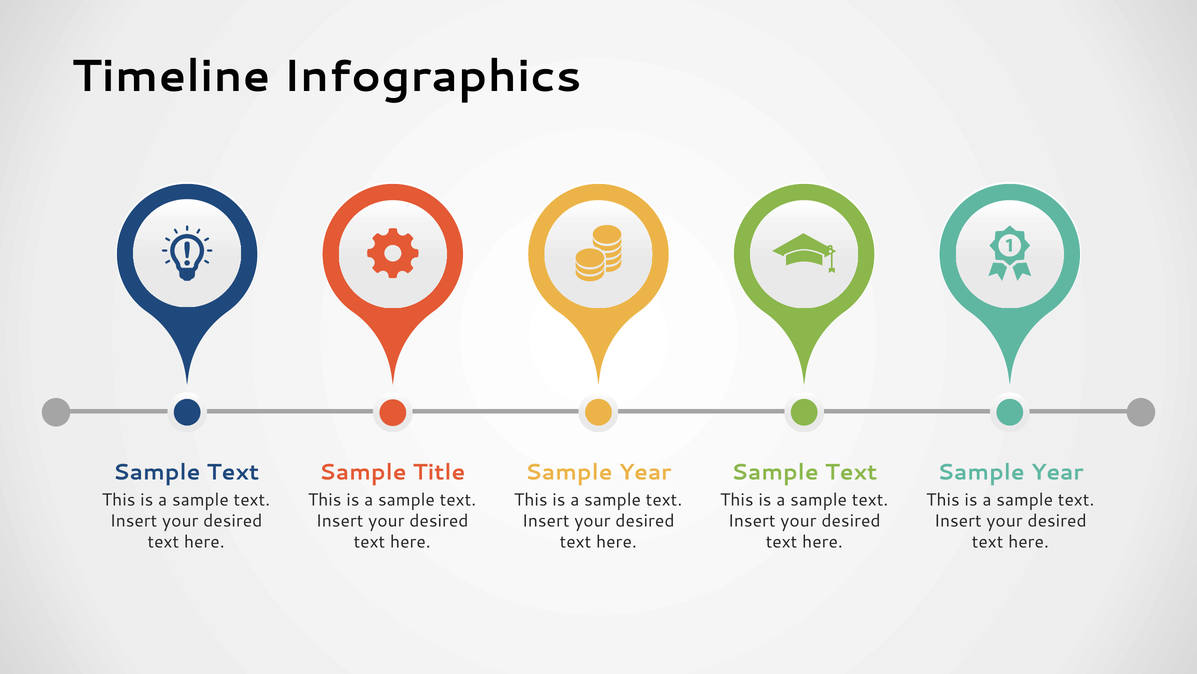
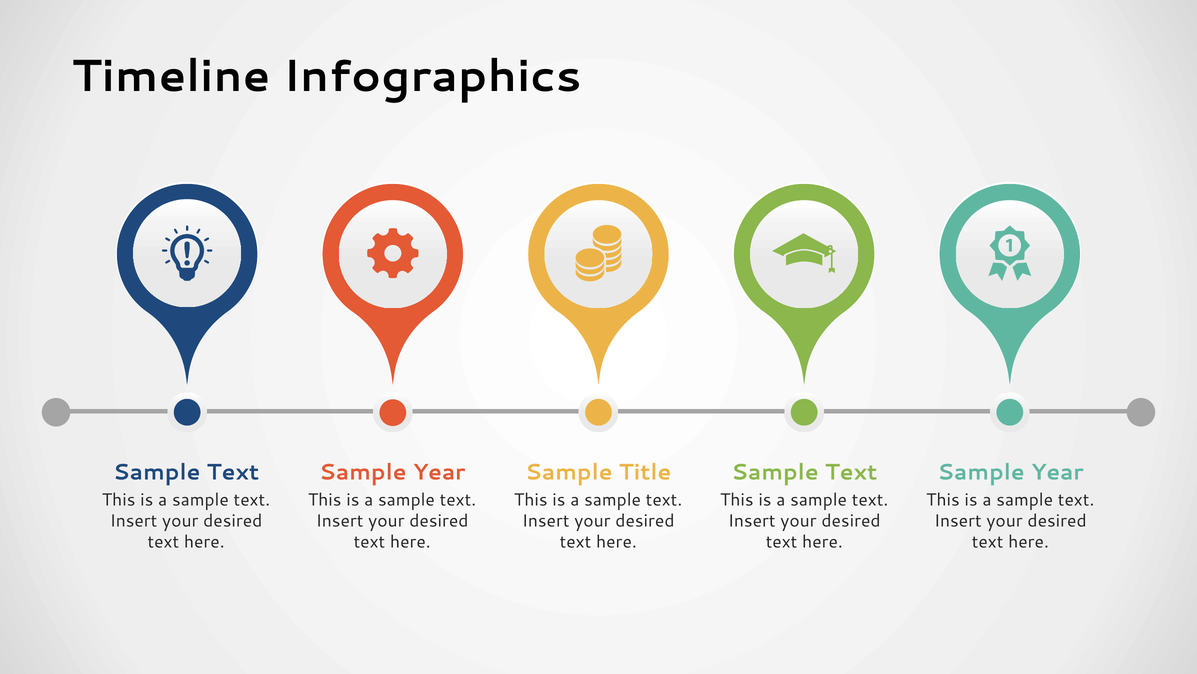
Title: Title -> Year (439, 472)
Year: Year -> Title (645, 472)
